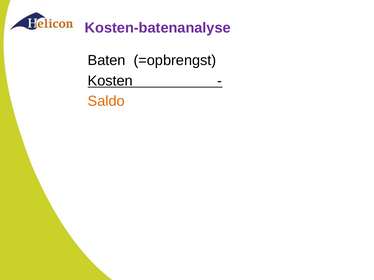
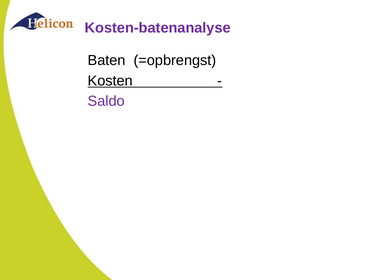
Saldo colour: orange -> purple (106, 101)
